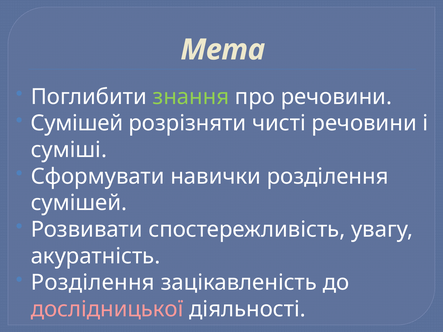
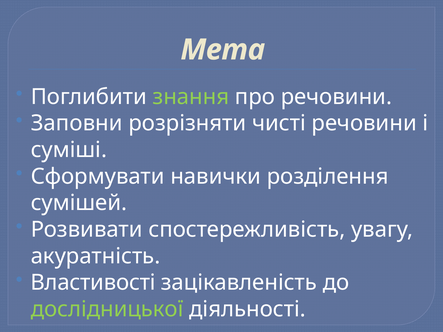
Сумішей: Сумішей -> Заповни (77, 123)
Розділення: Розділення -> Властивості (93, 283)
дослідницької colour: pink -> light green (107, 309)
